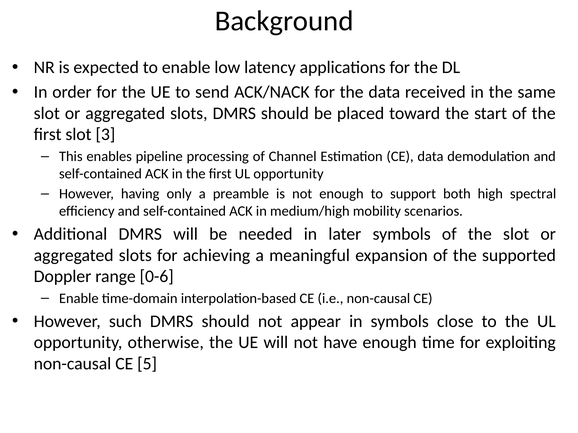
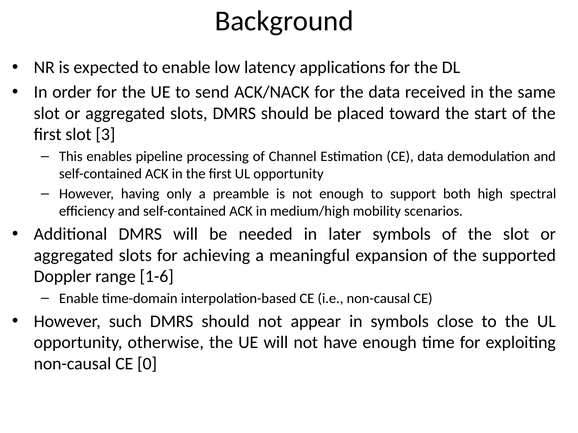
0-6: 0-6 -> 1-6 (157, 277)
5: 5 -> 0 (147, 364)
